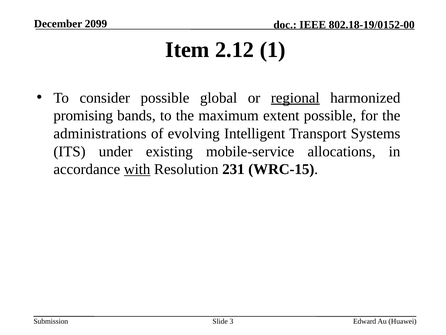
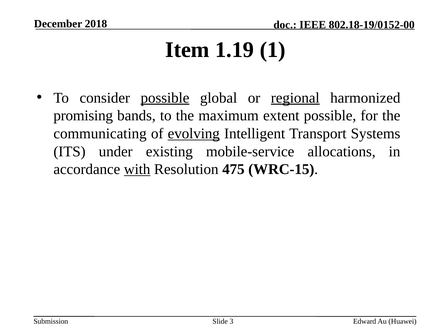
2099: 2099 -> 2018 (96, 24)
2.12: 2.12 -> 1.19 (235, 50)
possible underline: none -> present (165, 98)
administrations: administrations -> communicating (100, 133)
evolving underline: none -> present (194, 133)
231: 231 -> 475 (233, 169)
